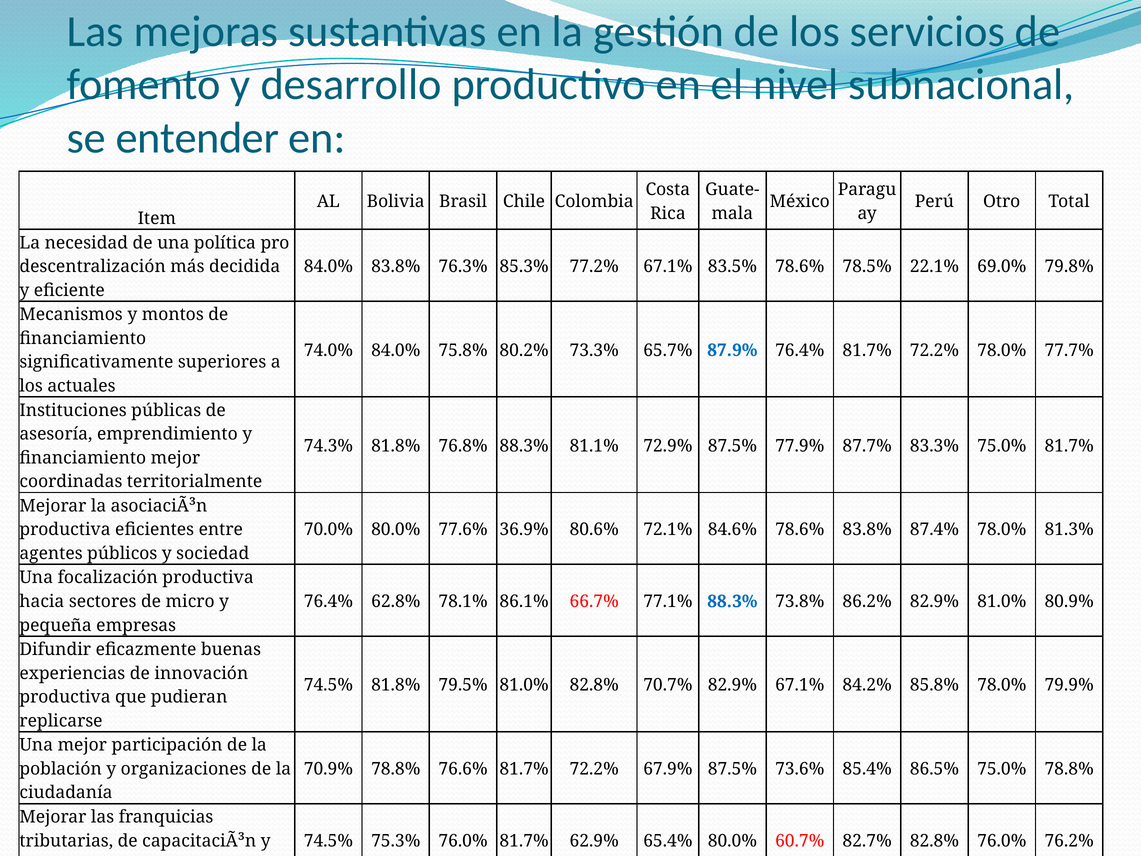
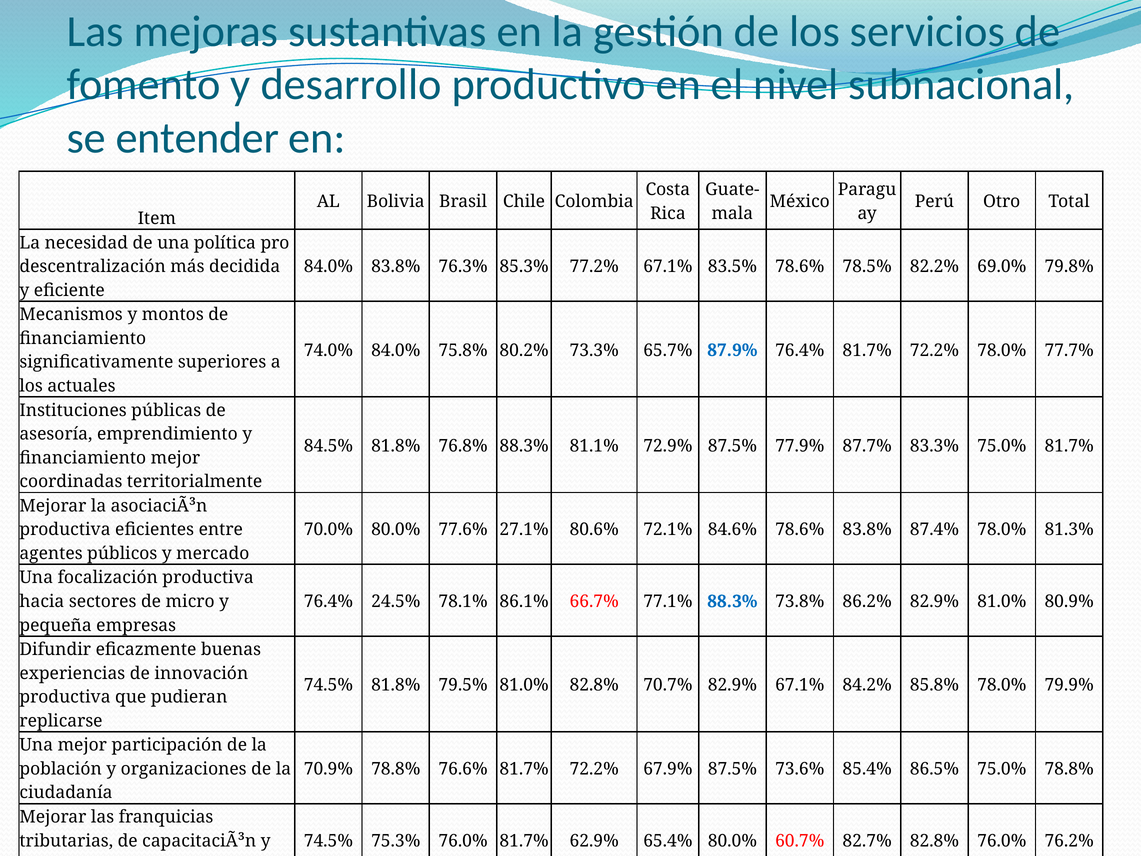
22.1%: 22.1% -> 82.2% (934, 266)
74.3%: 74.3% -> 84.5% (328, 446)
36.9%: 36.9% -> 27.1% (524, 529)
sociedad: sociedad -> mercado (213, 553)
62.8%: 62.8% -> 24.5% (396, 601)
